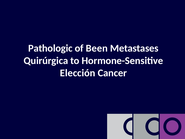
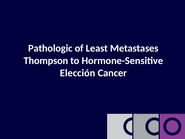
Been: Been -> Least (97, 48)
Quirúrgica: Quirúrgica -> Thompson (46, 61)
